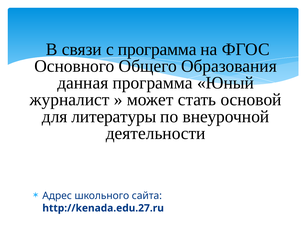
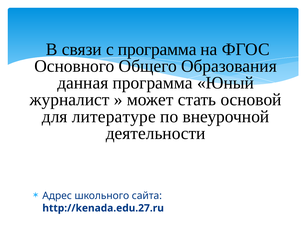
литературы: литературы -> литературе (114, 116)
